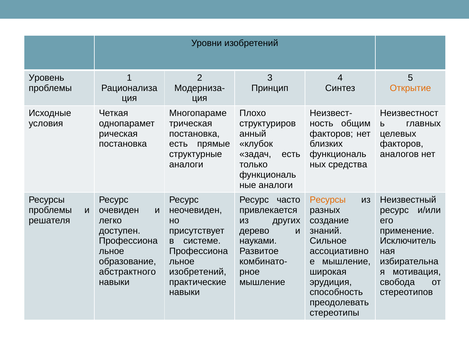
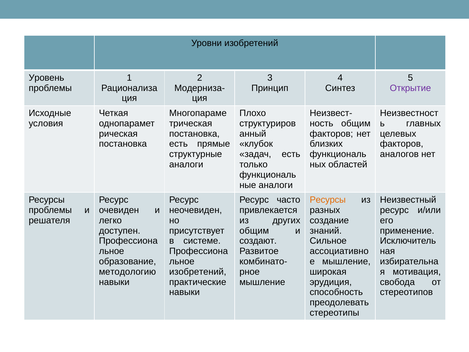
Открытие colour: orange -> purple (410, 88)
средства: средства -> областей (348, 164)
дерево: дерево -> общим (254, 231)
науками: науками -> создают (258, 241)
абстрактного: абстрактного -> методологию (127, 272)
